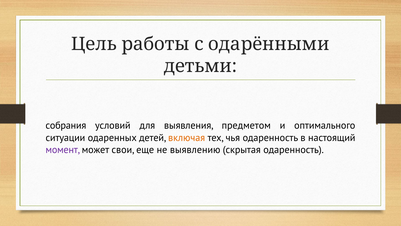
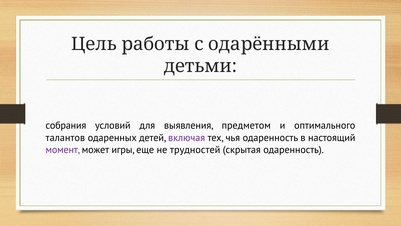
ситуации: ситуации -> талантов (65, 137)
включая colour: orange -> purple (187, 137)
свои: свои -> игры (123, 149)
выявлению: выявлению -> трудностей (195, 149)
